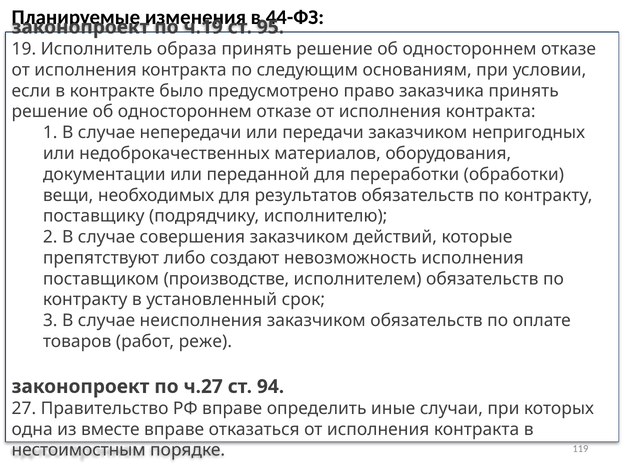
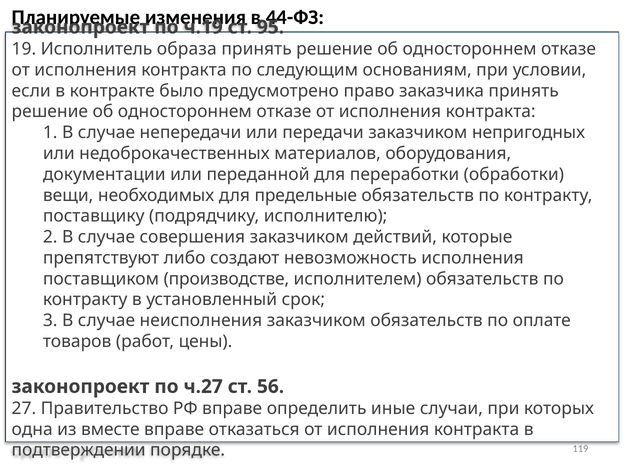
результатов: результатов -> предельные (306, 195)
реже: реже -> цены (205, 341)
94: 94 -> 56 (271, 386)
нестоимостным: нестоимостным -> подтверждении (79, 450)
